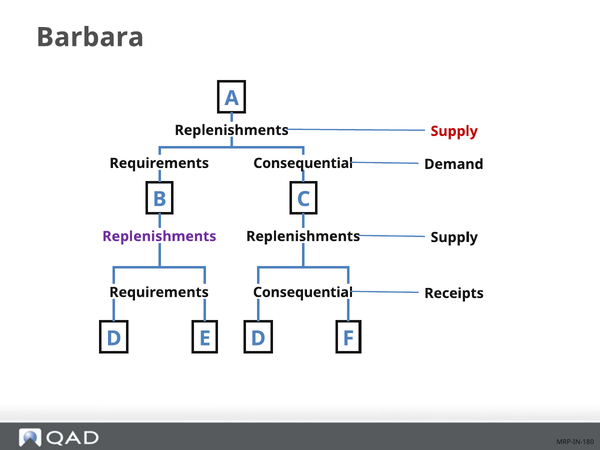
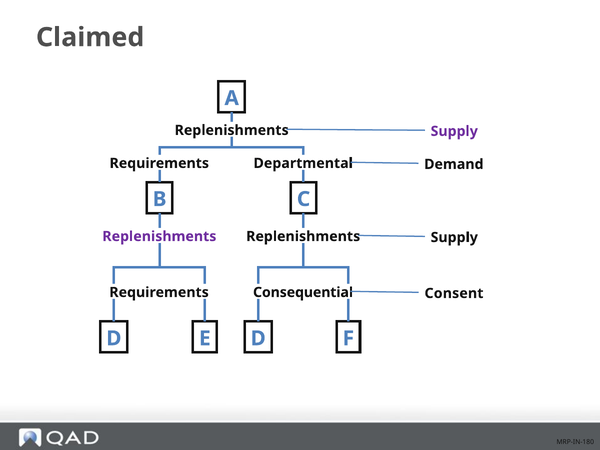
Barbara: Barbara -> Claimed (90, 37)
Supply colour: red -> purple (454, 131)
Consequential: Consequential -> Departmental (303, 163)
Receipts: Receipts -> Consent (454, 293)
